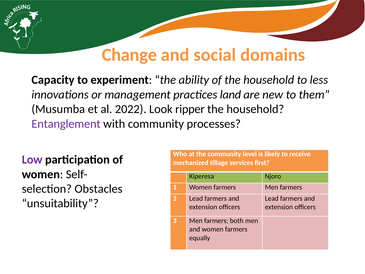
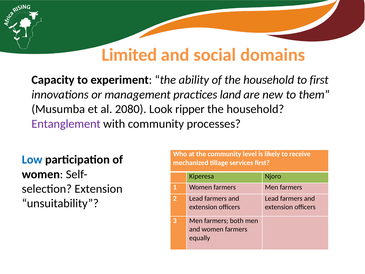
Change: Change -> Limited (129, 55)
to less: less -> first (319, 80)
2022: 2022 -> 2080 (131, 109)
Low colour: purple -> blue (32, 159)
Obstacles: Obstacles -> Extension (99, 189)
